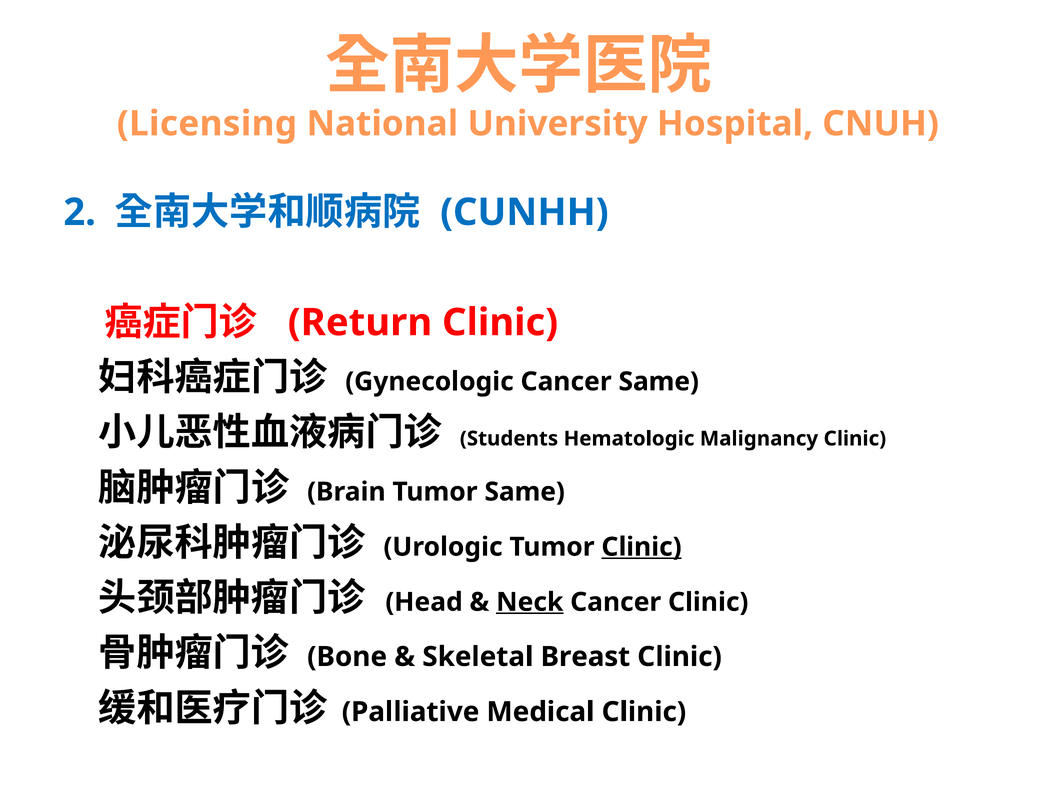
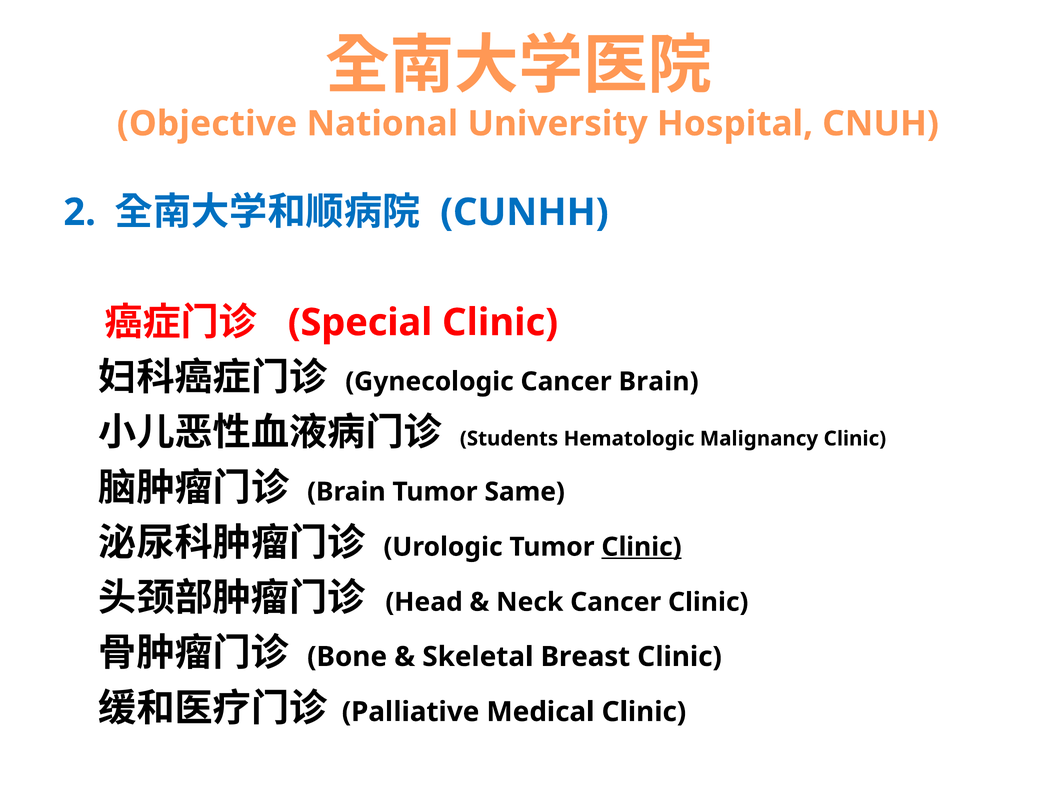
Licensing: Licensing -> Objective (207, 124)
Return: Return -> Special (360, 323)
Cancer Same: Same -> Brain (659, 382)
Neck underline: present -> none (530, 602)
